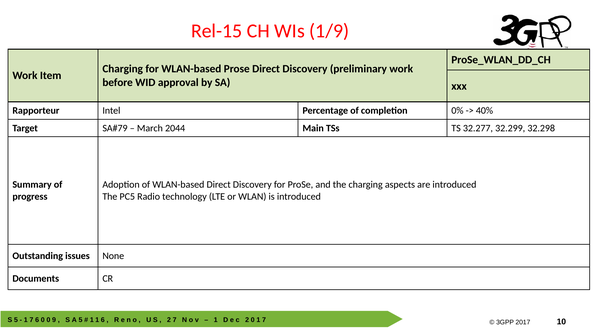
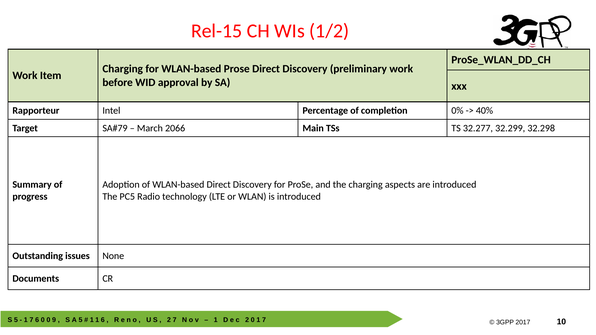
1/9: 1/9 -> 1/2 (329, 31)
2044: 2044 -> 2066 (175, 128)
